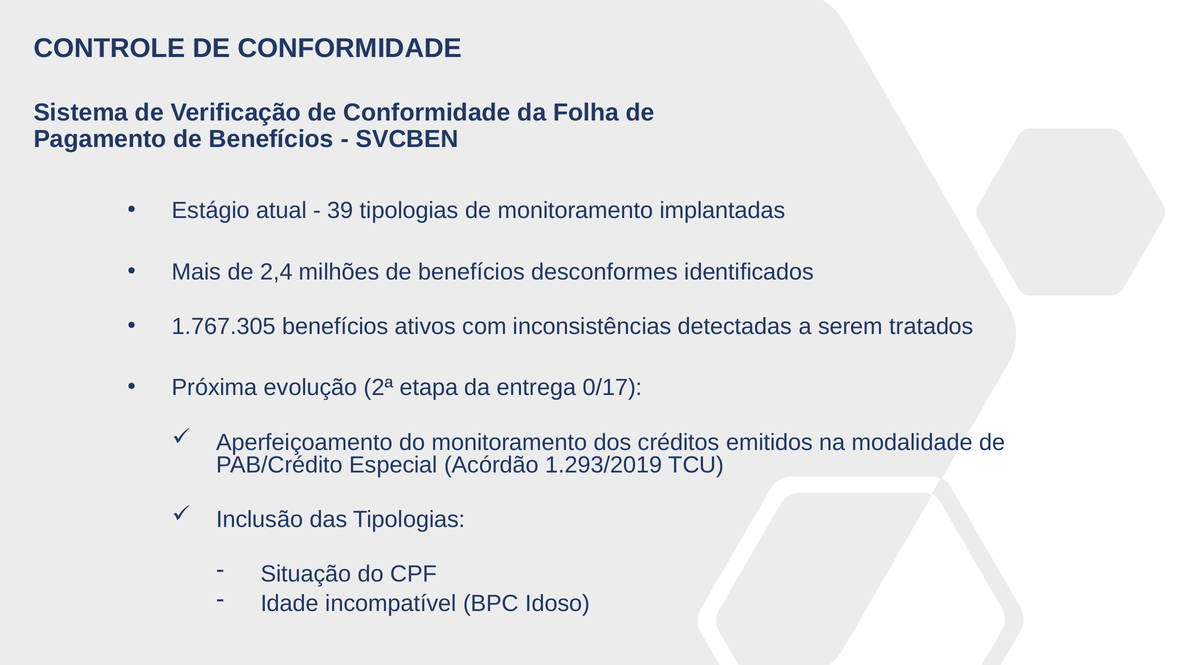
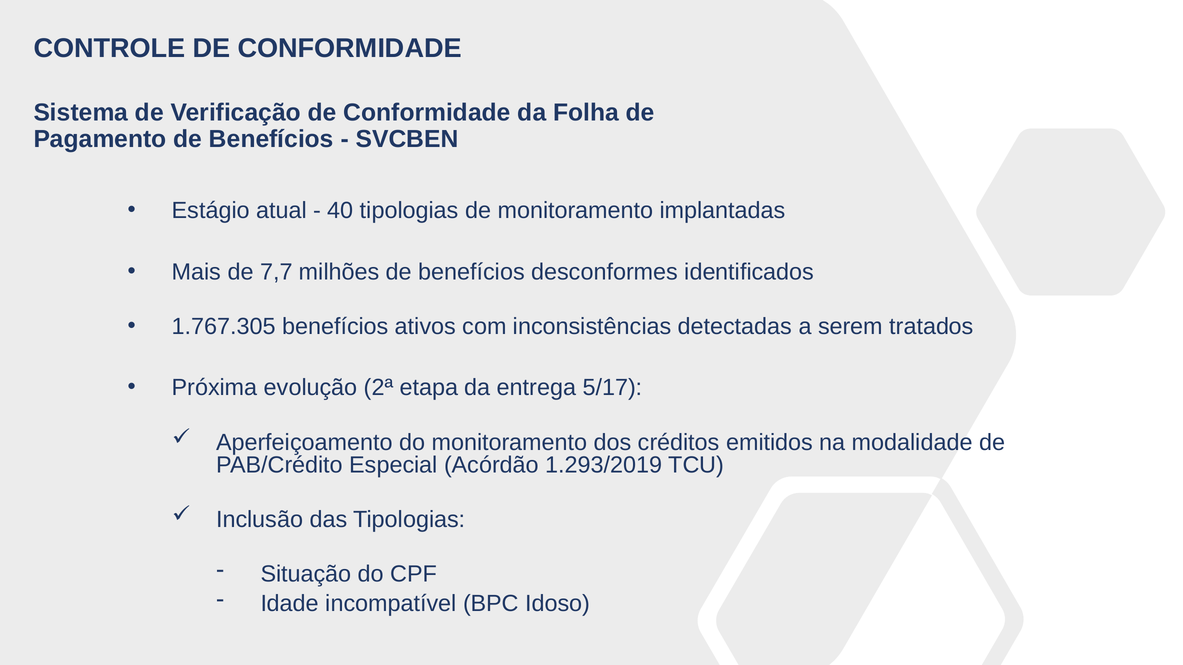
39: 39 -> 40 (340, 211)
2,4: 2,4 -> 7,7 (276, 272)
0/17: 0/17 -> 5/17 (612, 388)
